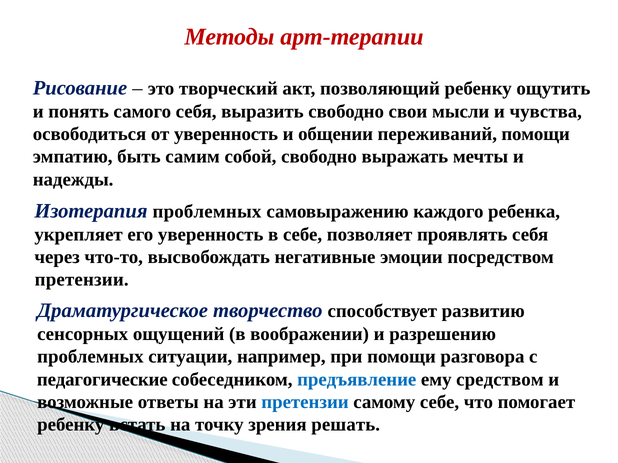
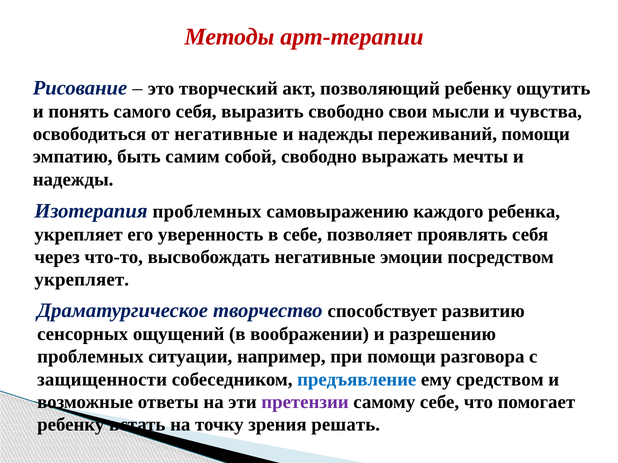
от уверенность: уверенность -> негативные (226, 134)
общении: общении -> надежды (336, 134)
претензии: претензии -> укрепляет (82, 280)
педагогические: педагогические -> защищенности (102, 380)
претензии colour: blue -> purple (305, 402)
